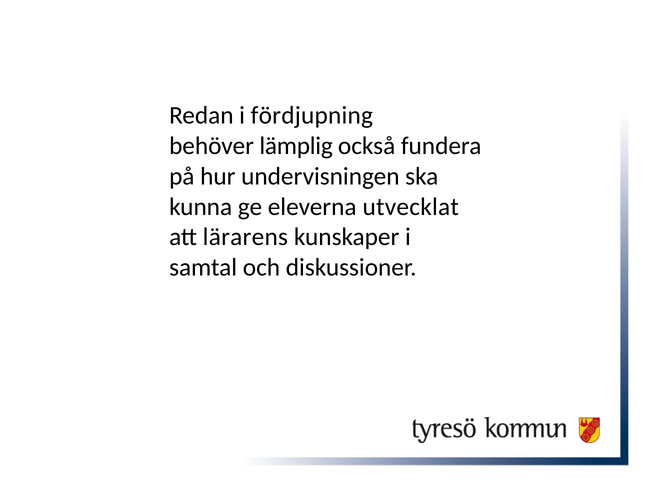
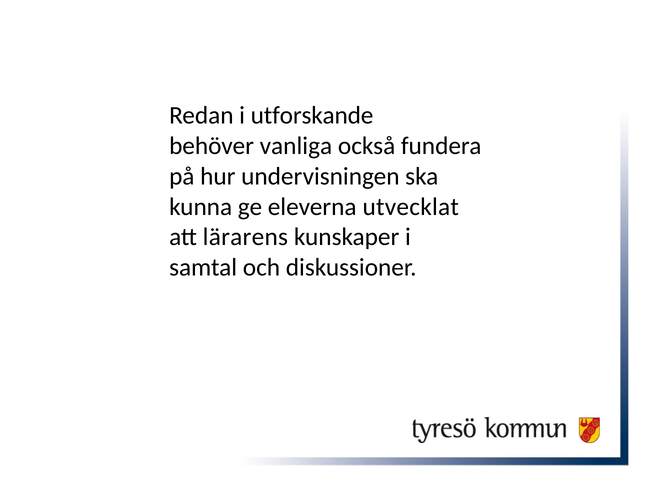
fördjupning: fördjupning -> utforskande (312, 116)
lämplig: lämplig -> vanliga (296, 146)
